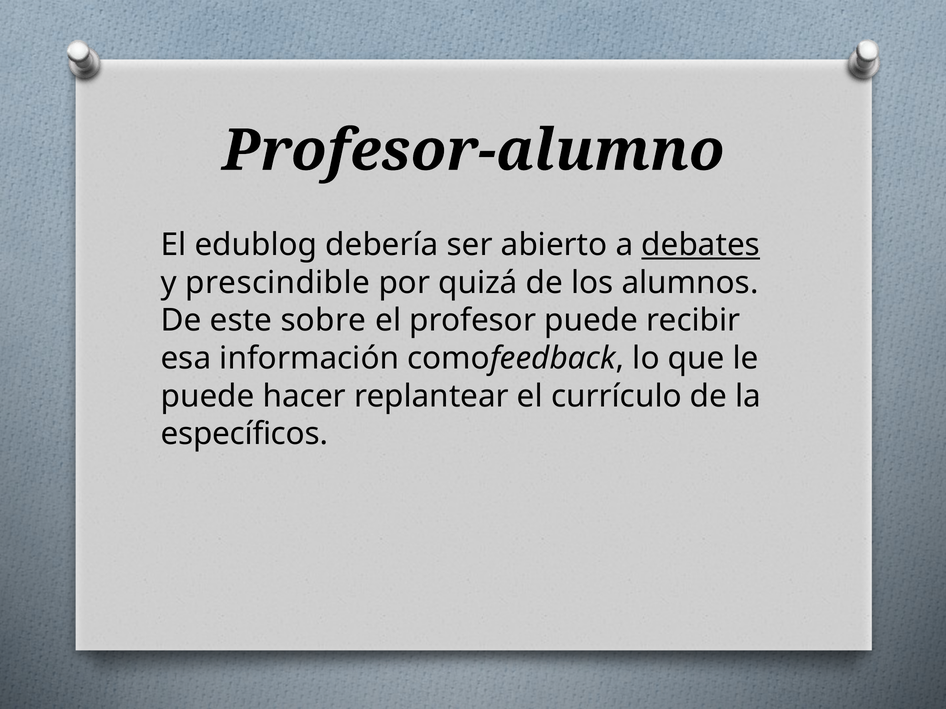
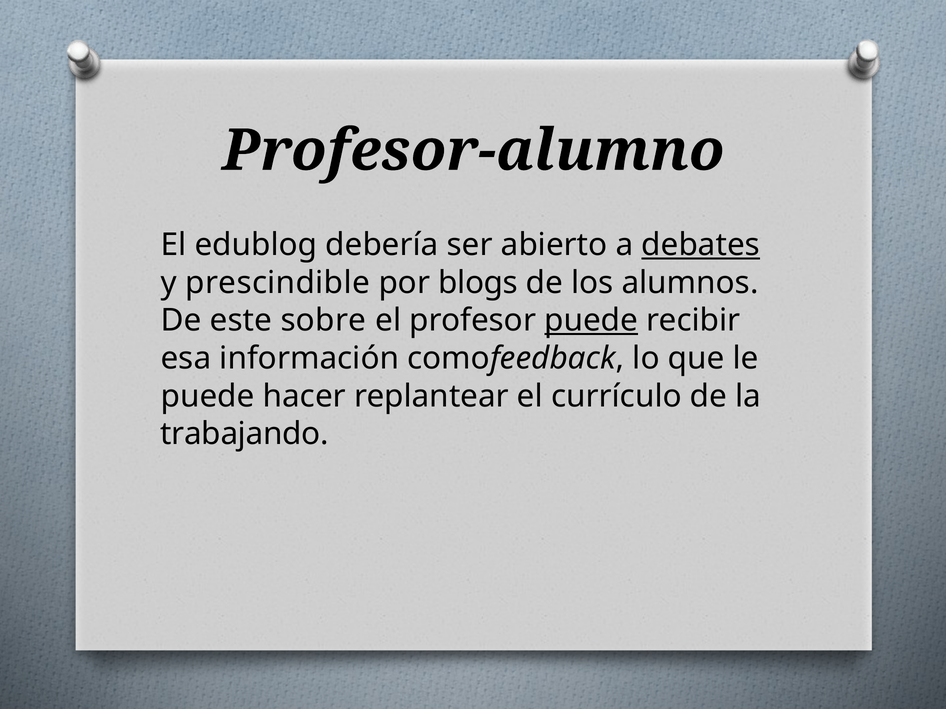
quizá: quizá -> blogs (478, 283)
puede underline: none -> present (591, 321)
específicos: específicos -> trabajando (244, 434)
